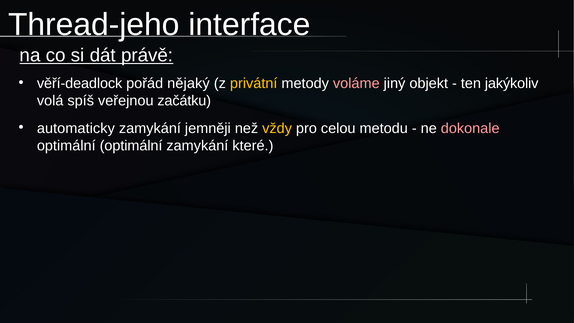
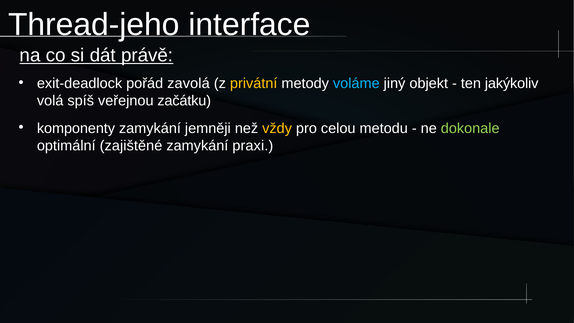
věří-deadlock: věří-deadlock -> exit-deadlock (80, 83)
nějaký: nějaký -> zavolá (188, 83)
voláme colour: pink -> light blue (356, 83)
automaticky: automaticky -> komponenty (76, 128)
dokonale colour: pink -> light green (470, 128)
optimální optimální: optimální -> zajištěné (131, 146)
které: které -> praxi (253, 146)
